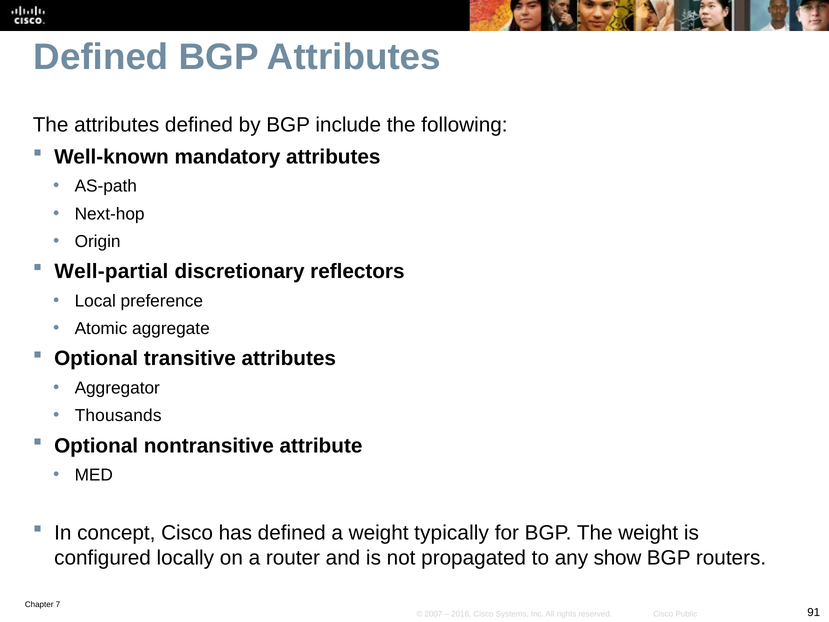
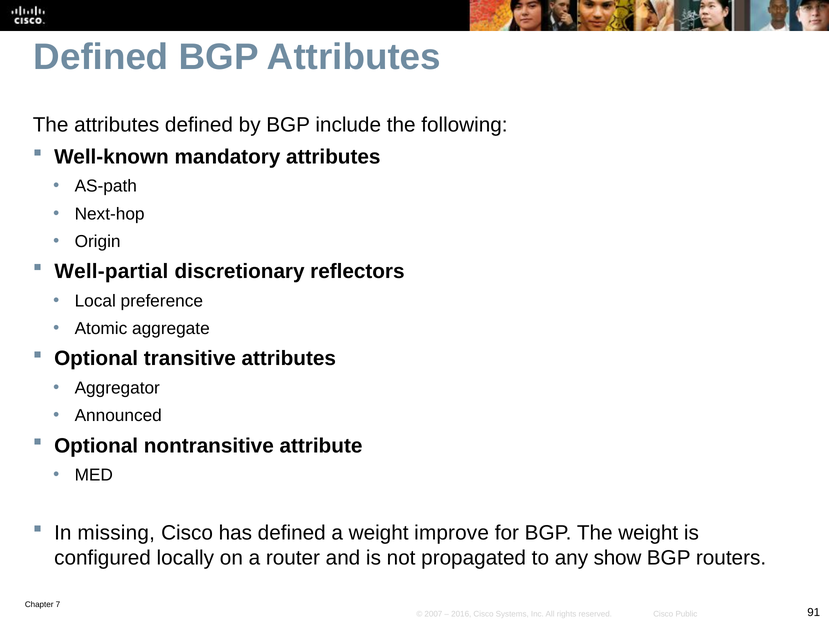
Thousands: Thousands -> Announced (118, 416)
concept: concept -> missing (116, 533)
typically: typically -> improve (452, 533)
